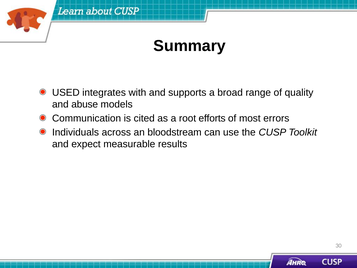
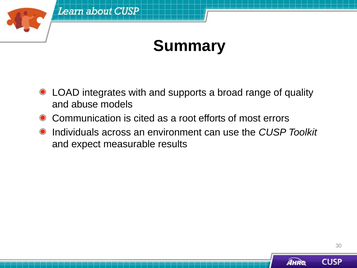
USED: USED -> LOAD (66, 92)
bloodstream: bloodstream -> environment (175, 132)
